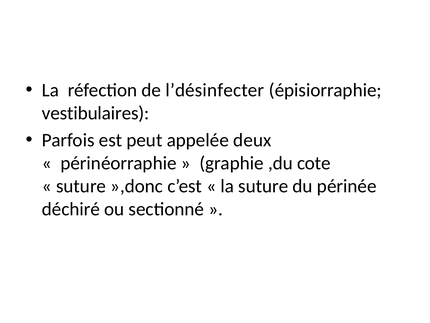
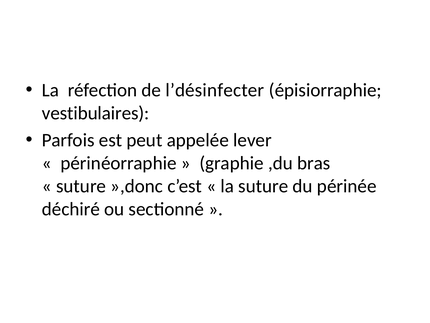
deux: deux -> lever (252, 140)
cote: cote -> bras (314, 163)
